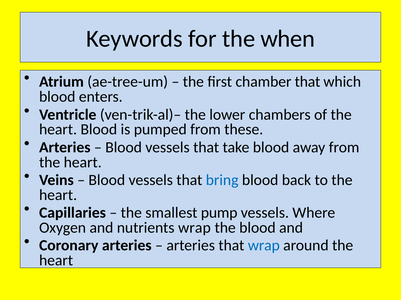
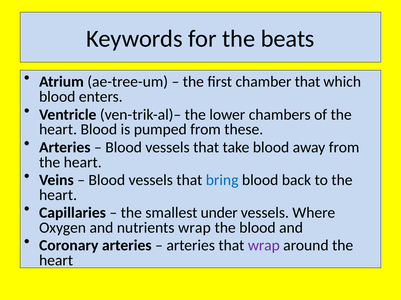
when: when -> beats (288, 39)
pump: pump -> under (219, 213)
wrap colour: blue -> purple (264, 246)
